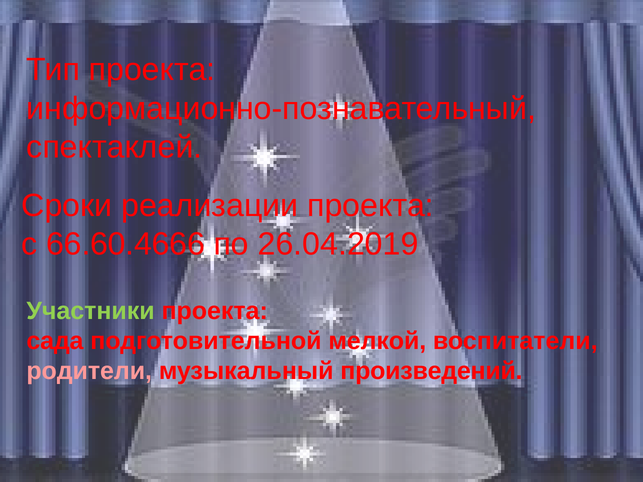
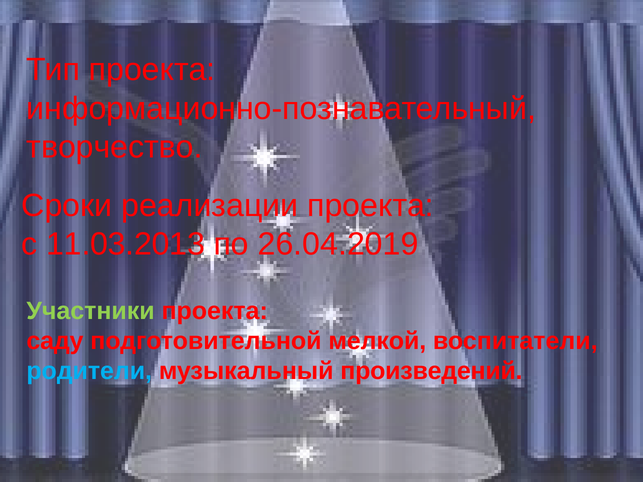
спектаклей: спектаклей -> творчество (114, 147)
66.60.4666: 66.60.4666 -> 11.03.2013 (126, 244)
сада: сада -> саду (55, 341)
родители colour: pink -> light blue (89, 371)
